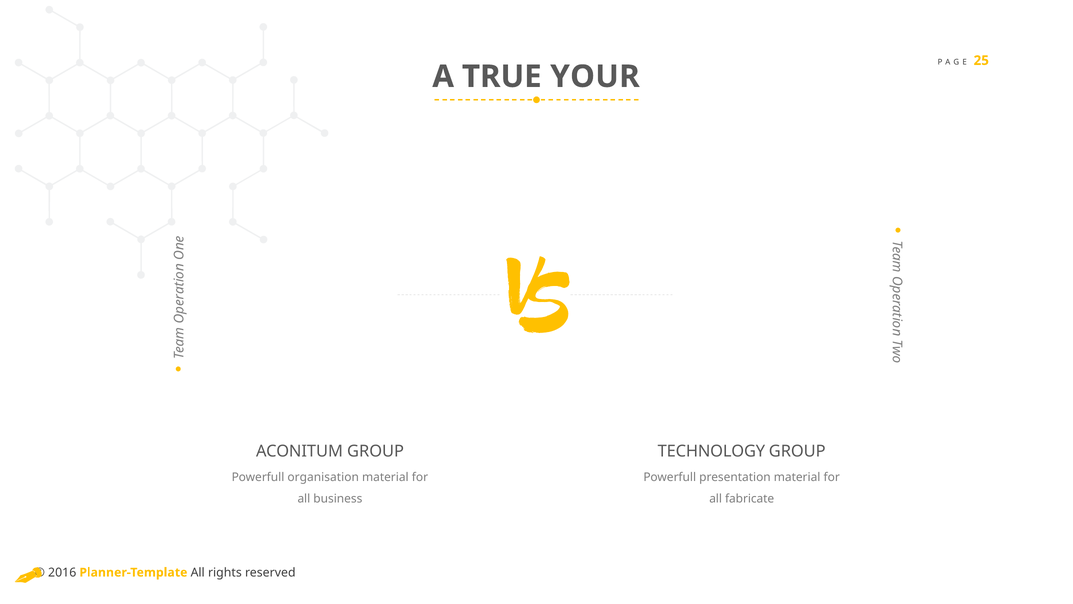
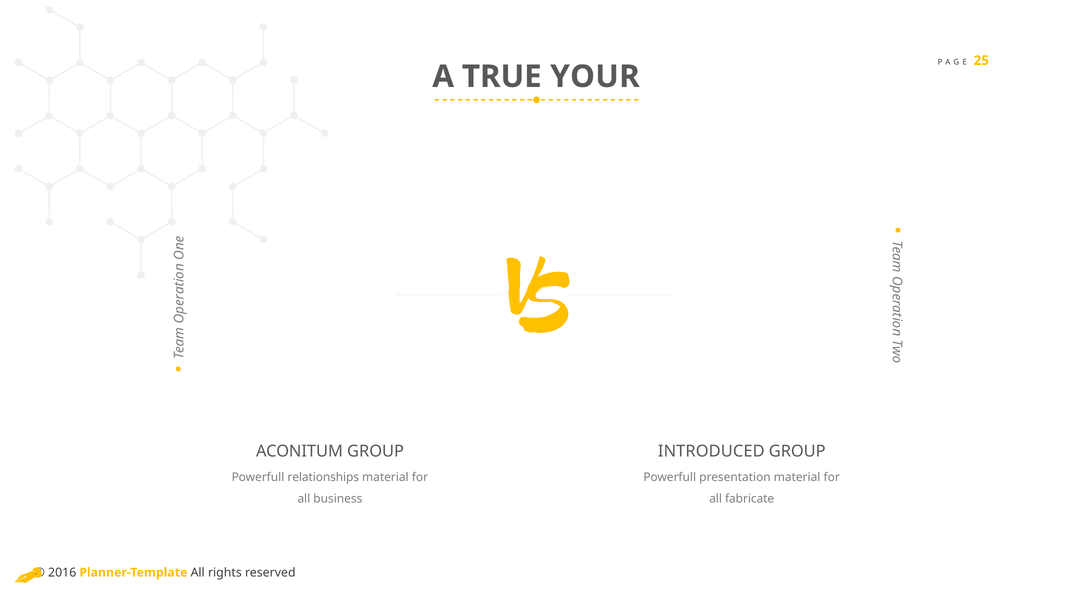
TECHNOLOGY: TECHNOLOGY -> INTRODUCED (711, 451)
organisation: organisation -> relationships (323, 477)
